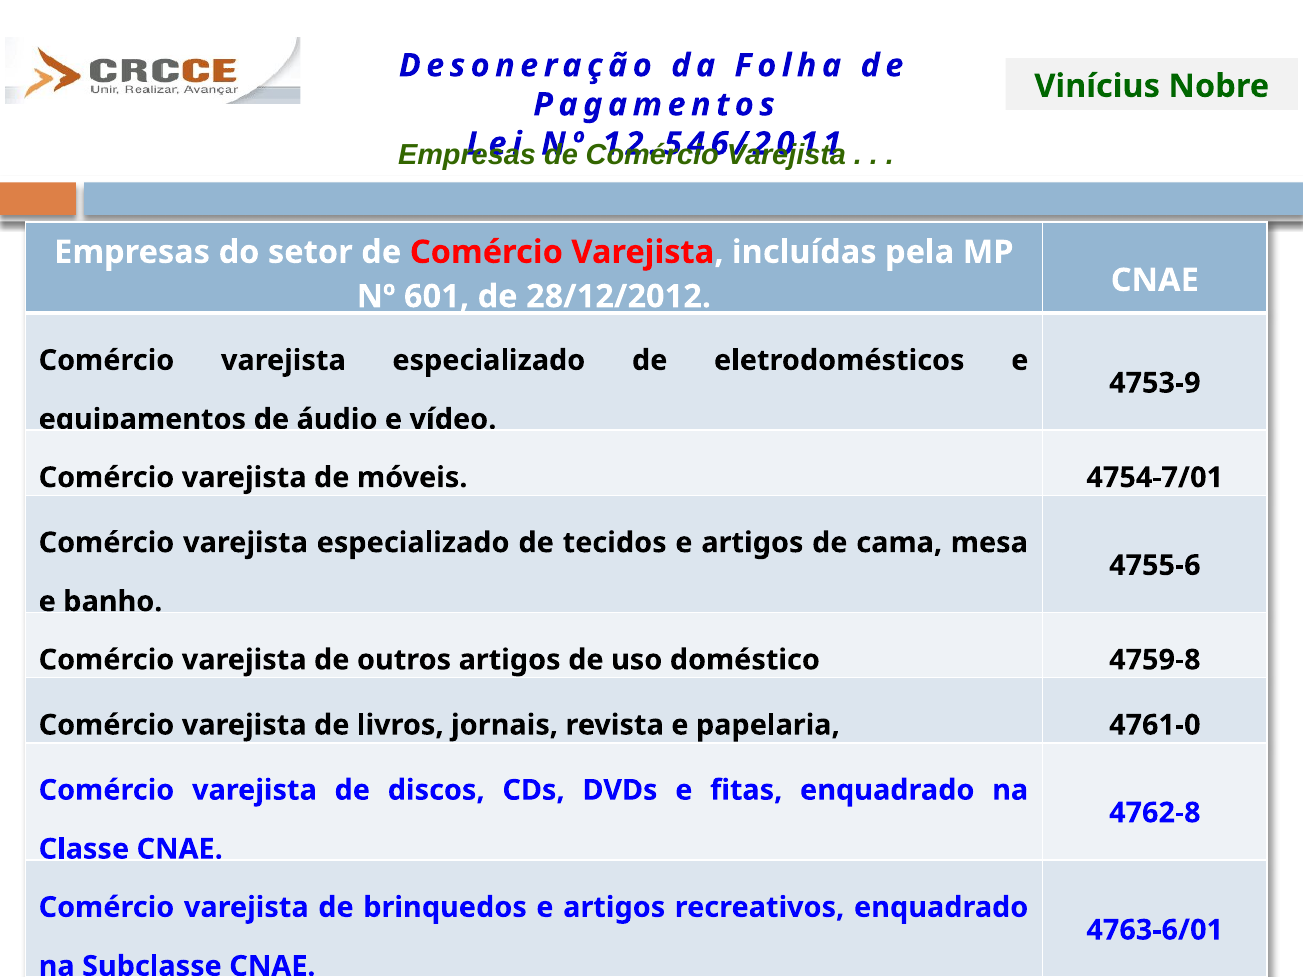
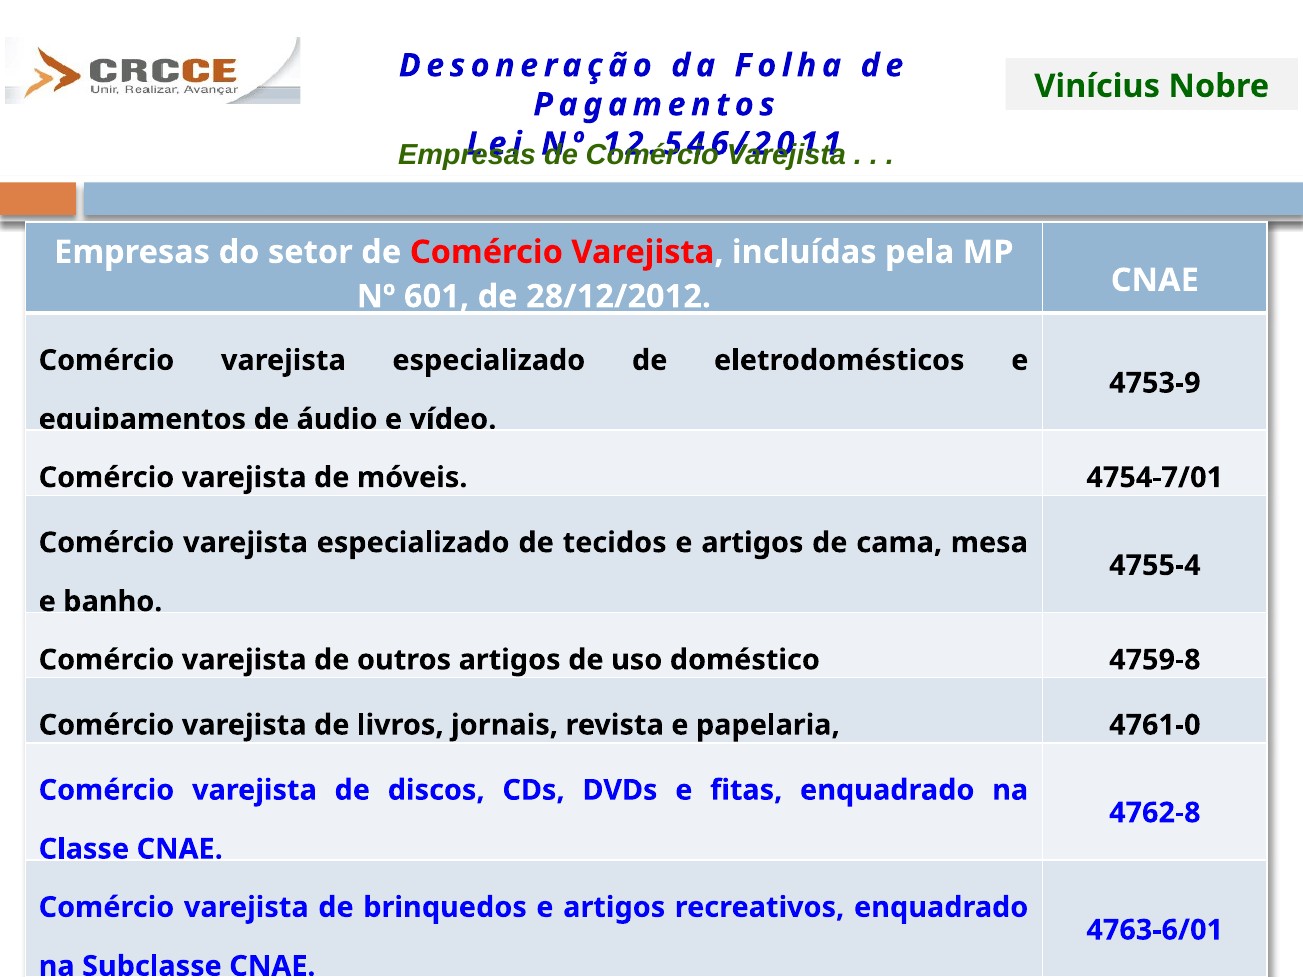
4755-6: 4755-6 -> 4755-4 (1155, 566)
